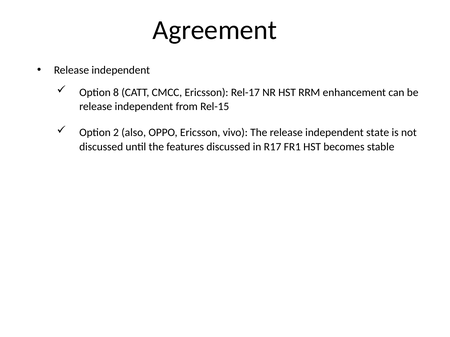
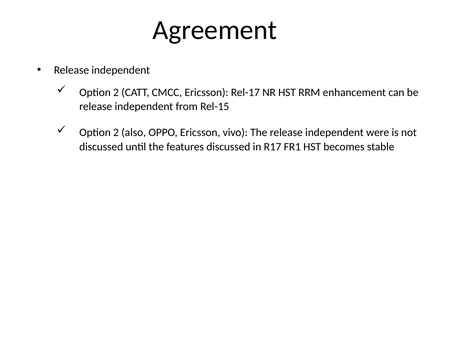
8: 8 -> 2 (116, 93)
state: state -> were (378, 133)
